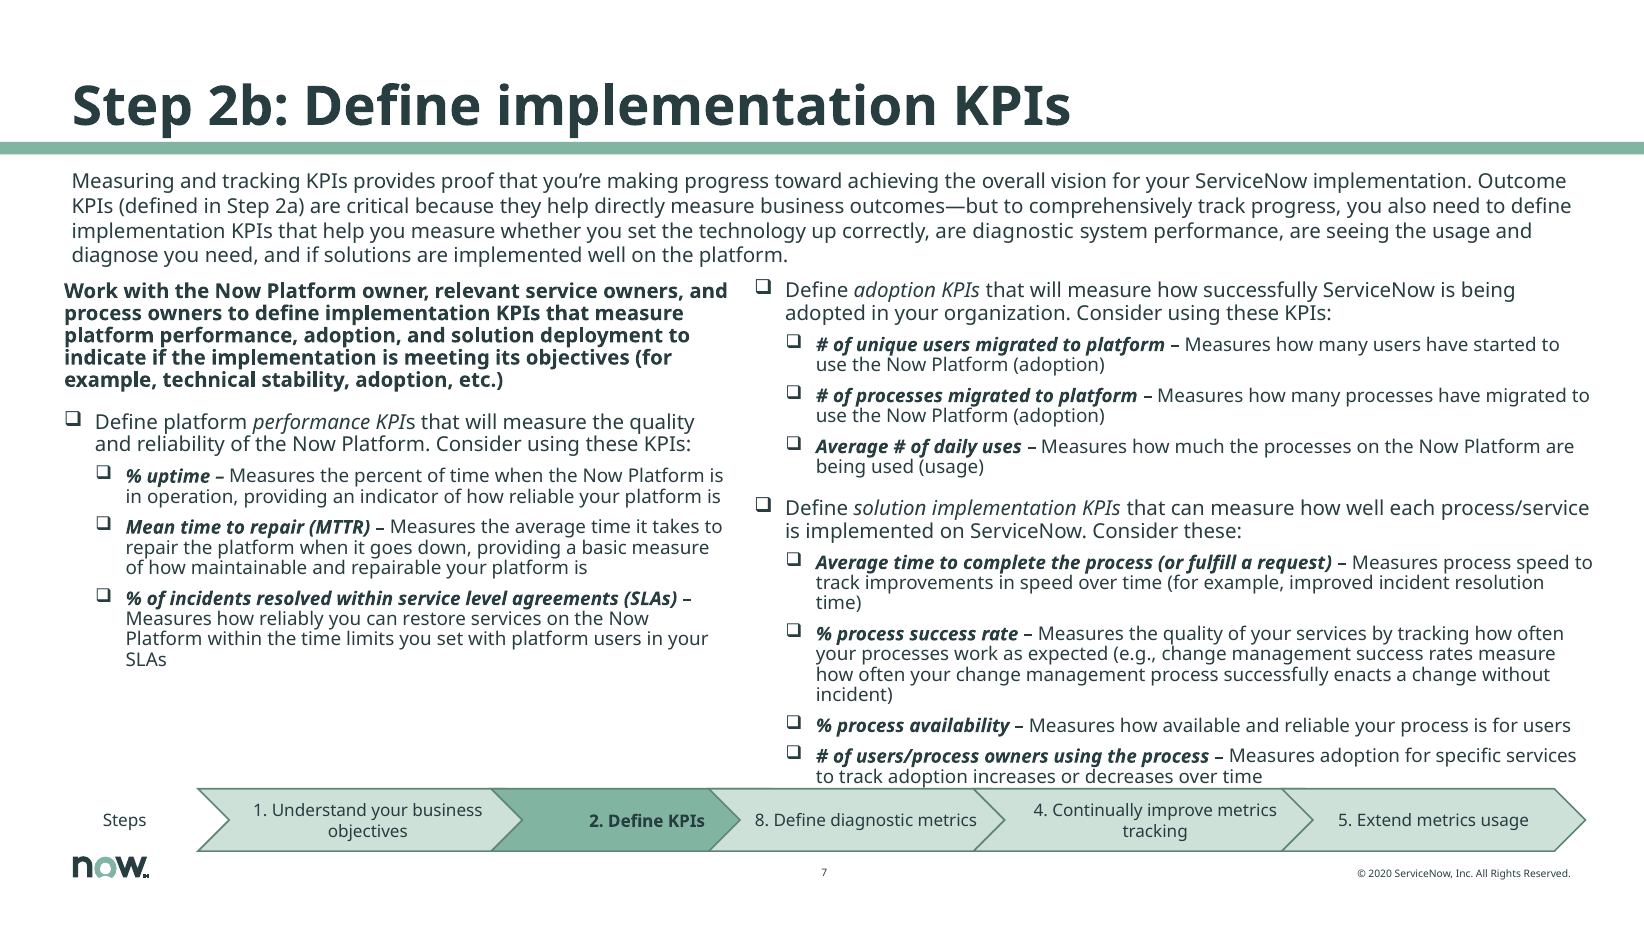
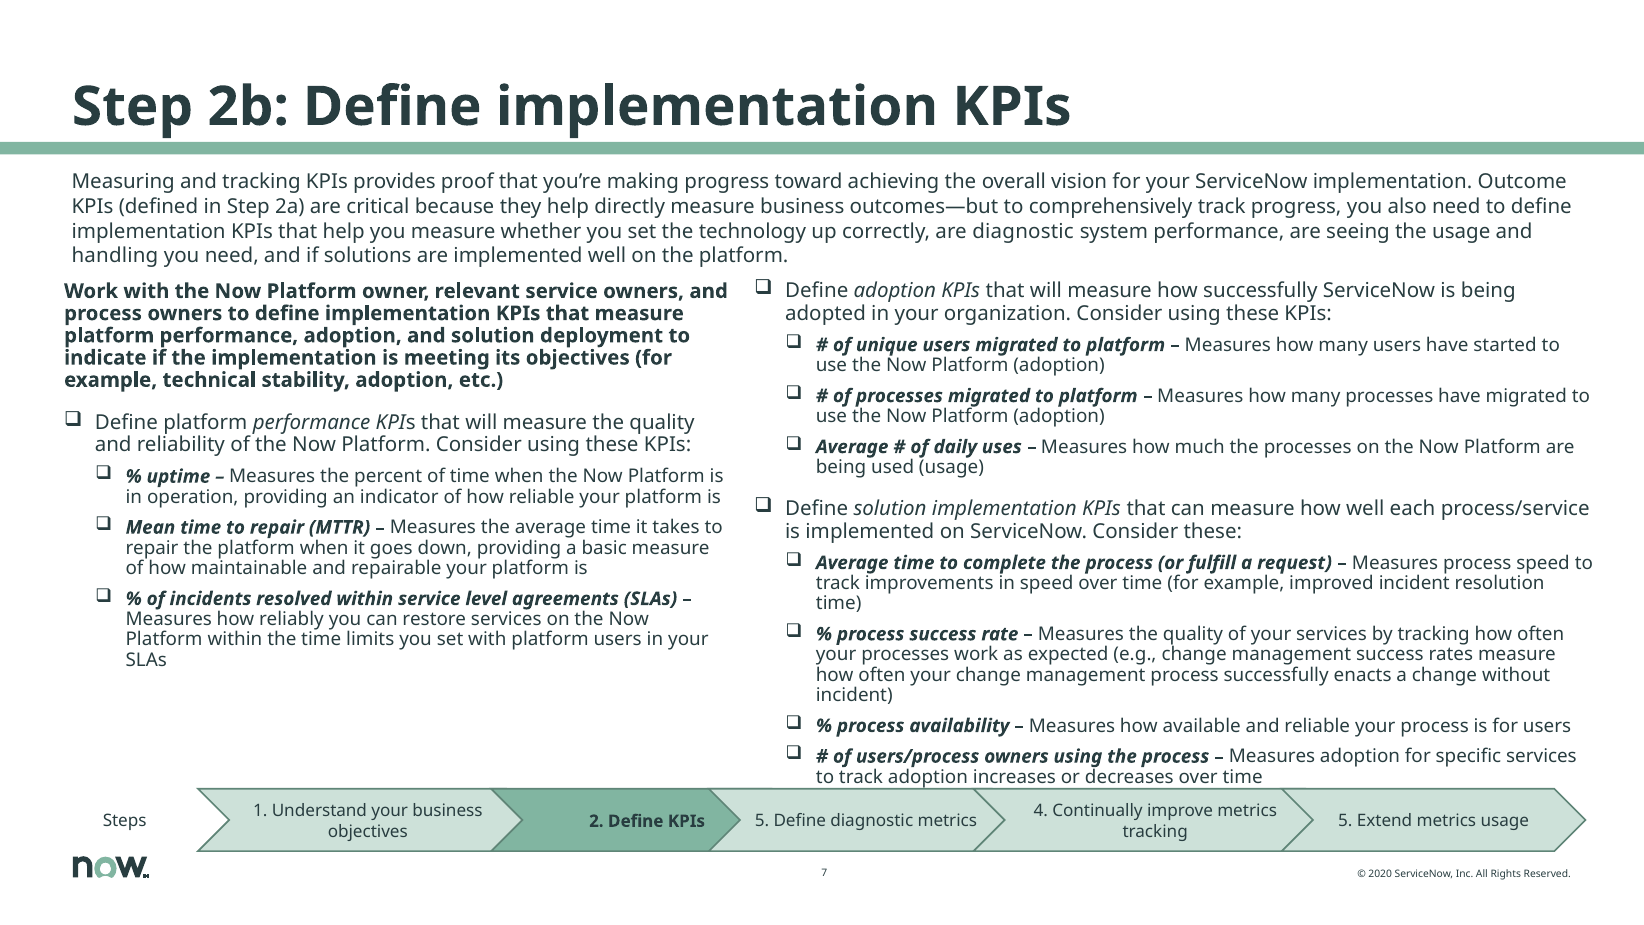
diagnose: diagnose -> handling (115, 256)
KPIs 8: 8 -> 5 (762, 821)
